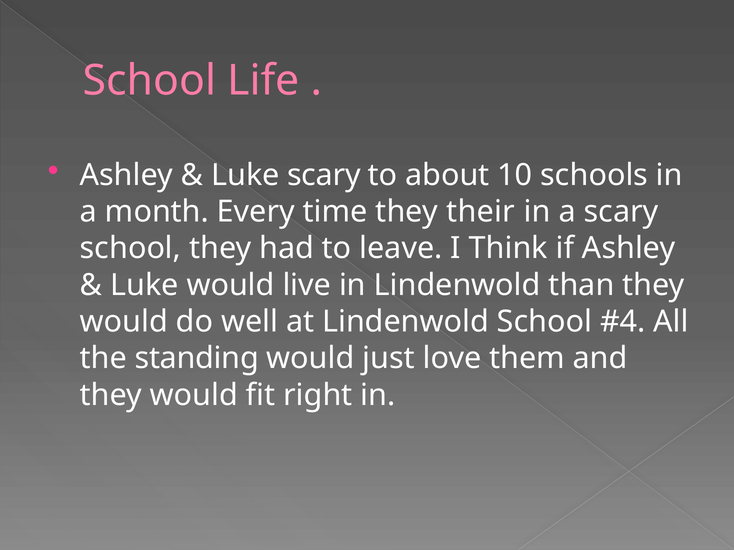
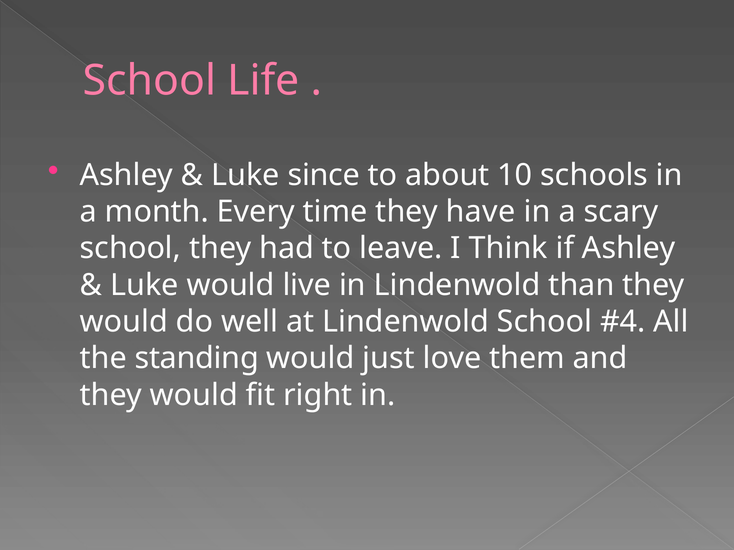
Luke scary: scary -> since (324, 175)
their: their -> have (481, 212)
